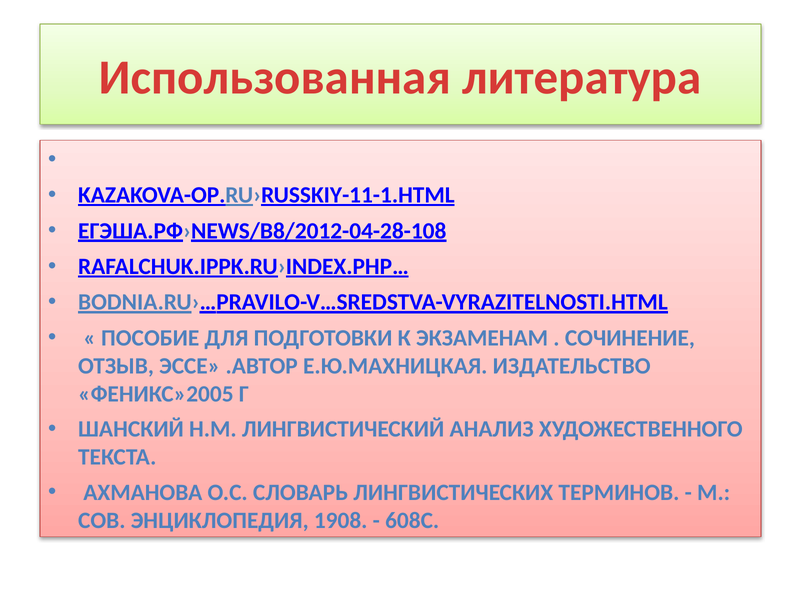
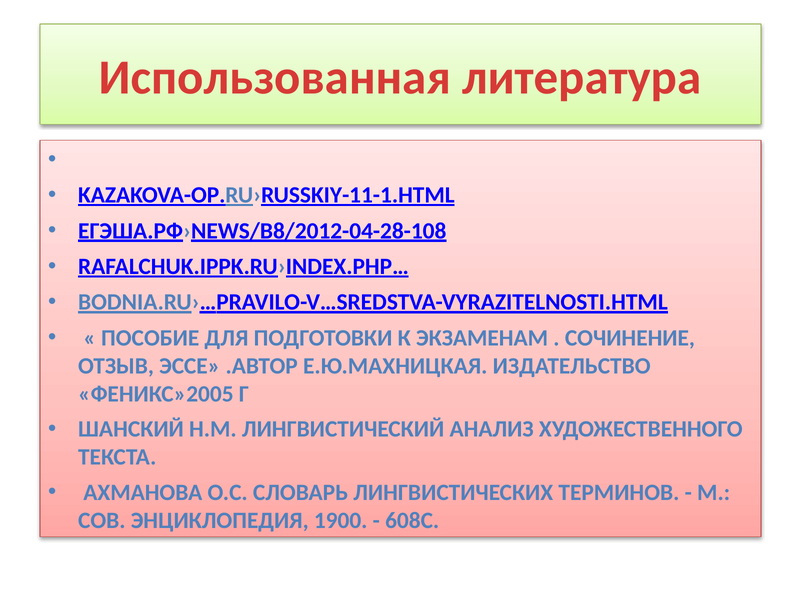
1908: 1908 -> 1900 (341, 520)
